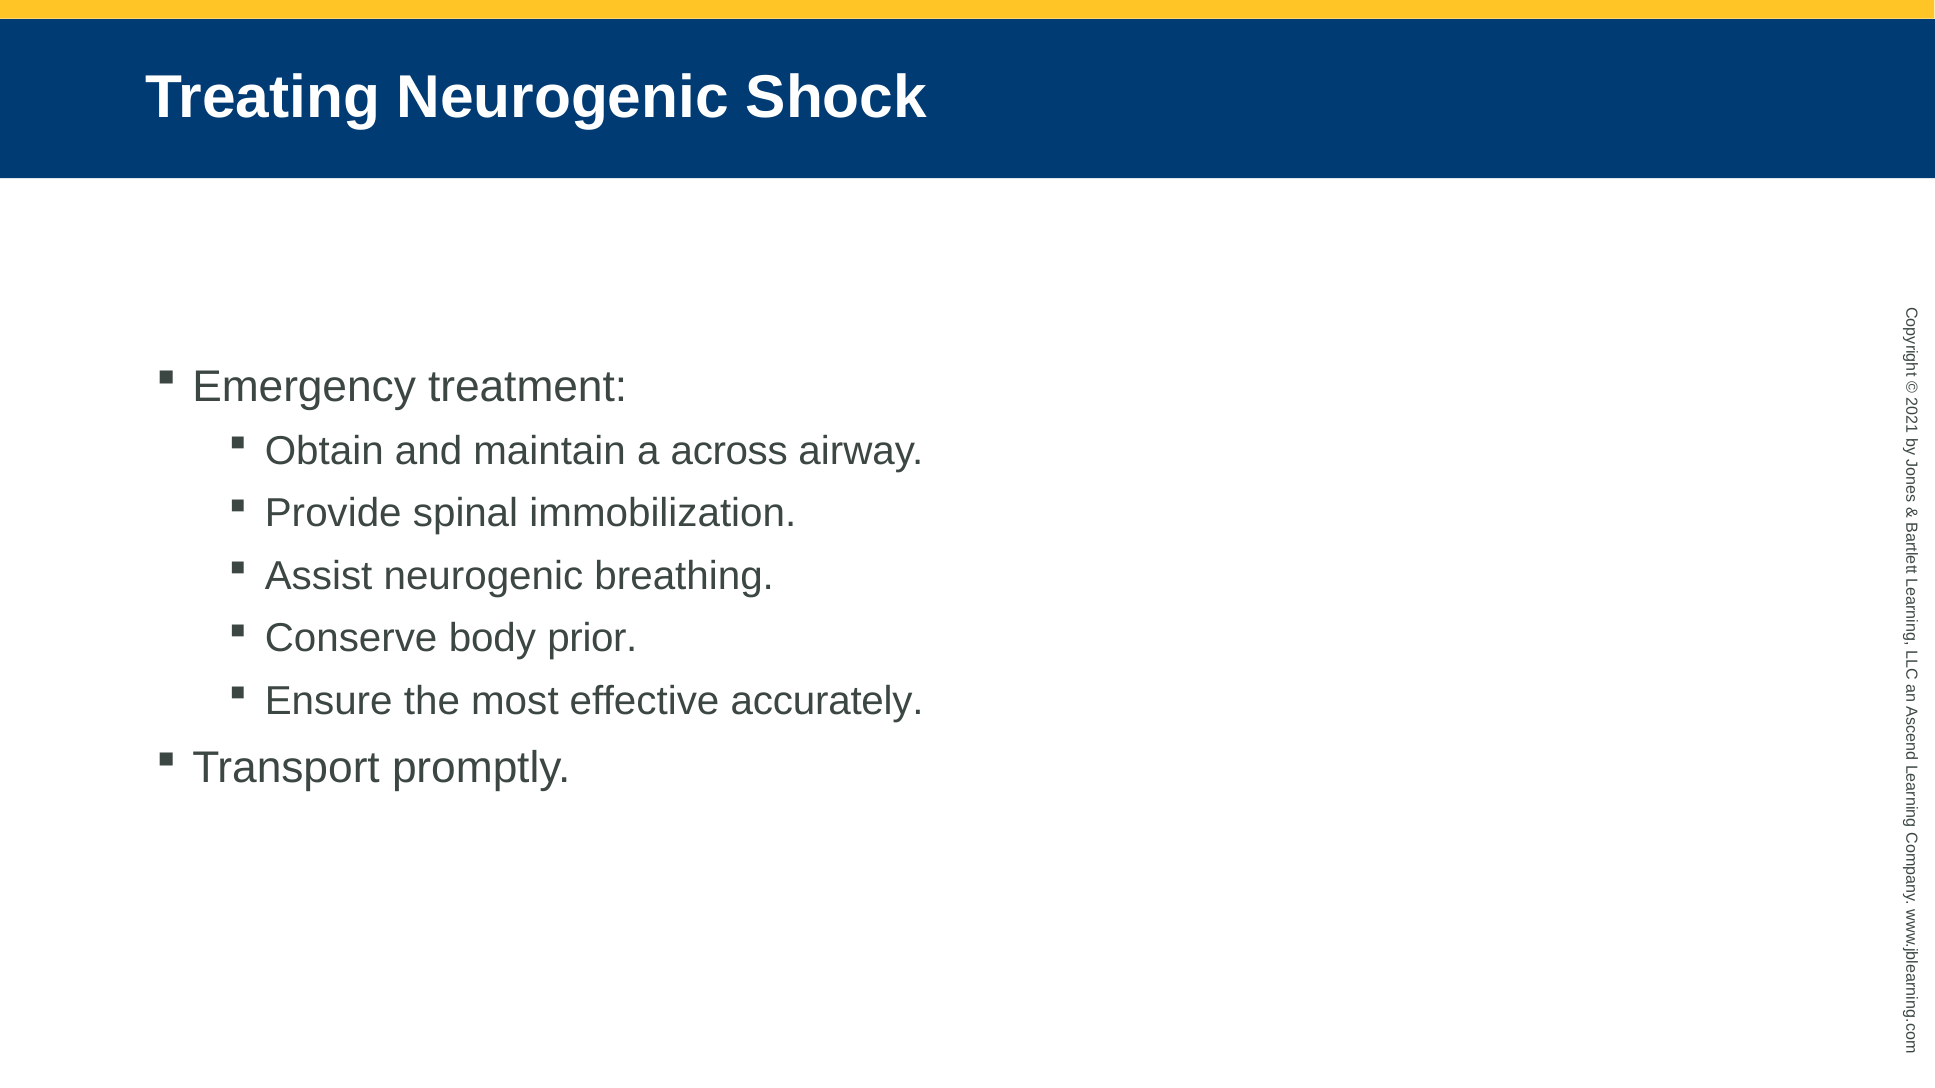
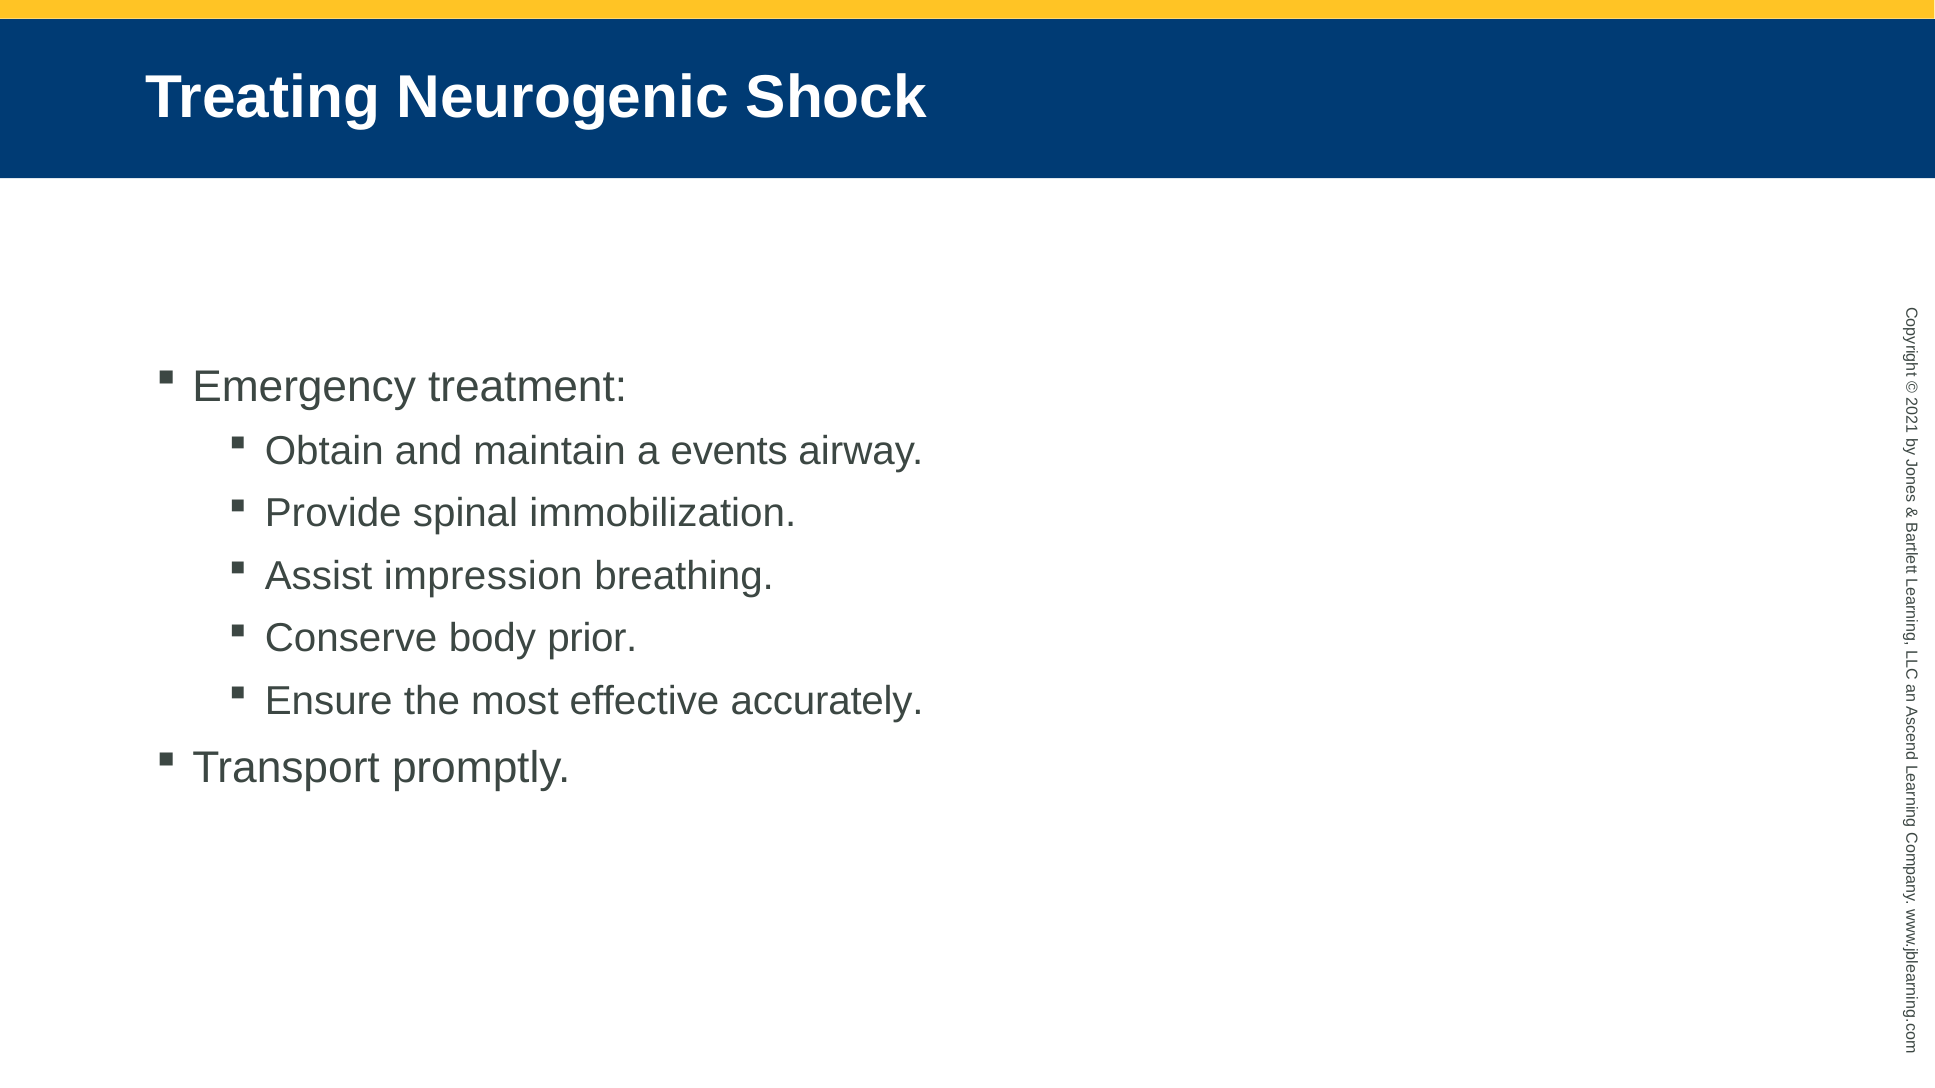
across: across -> events (729, 451)
Assist neurogenic: neurogenic -> impression (483, 576)
